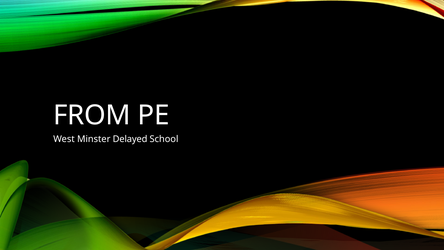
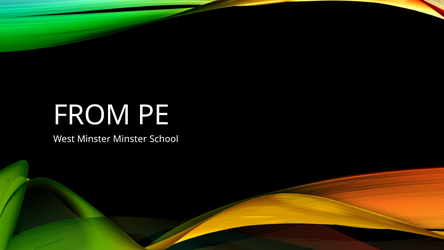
Minster Delayed: Delayed -> Minster (130, 139)
